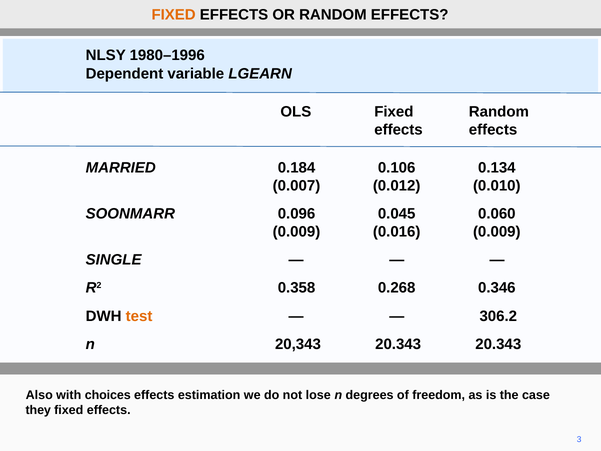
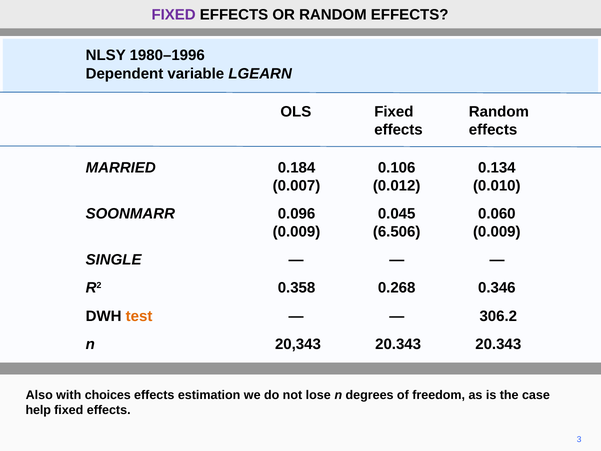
FIXED colour: orange -> purple (174, 15)
0.016: 0.016 -> 6.506 (397, 232)
they: they -> help (38, 410)
